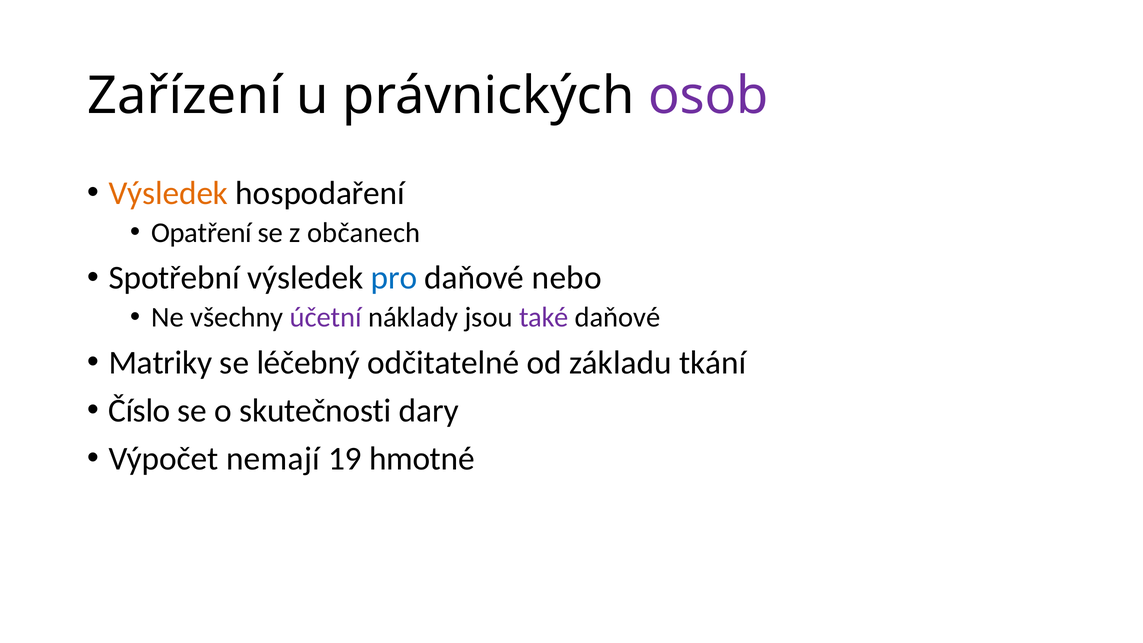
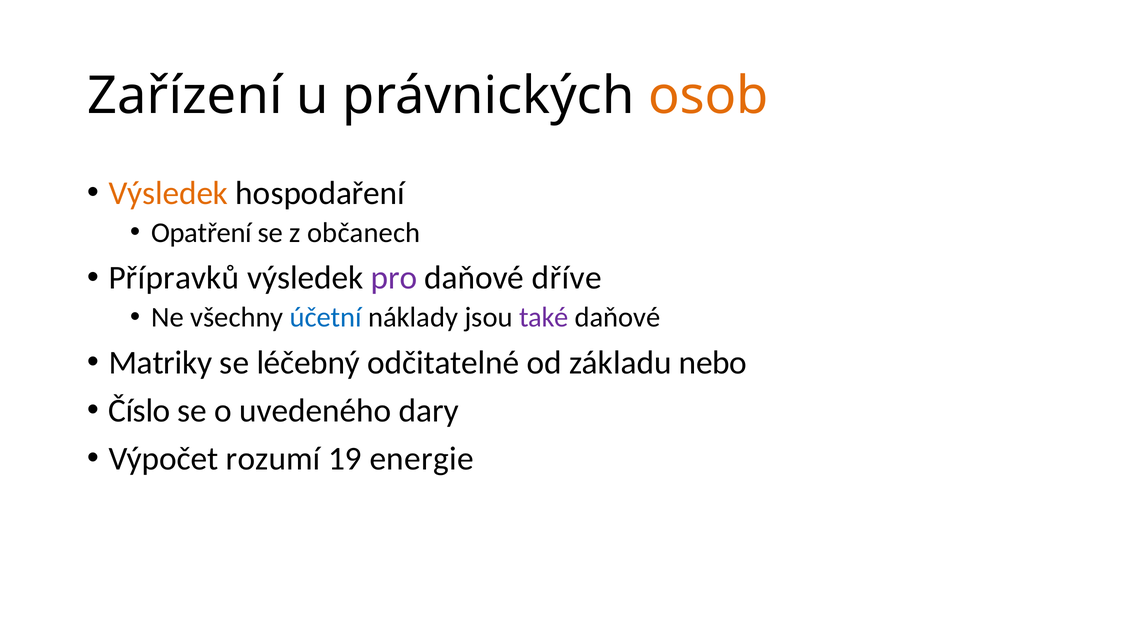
osob colour: purple -> orange (708, 96)
Spotřební: Spotřební -> Přípravků (174, 278)
pro colour: blue -> purple (394, 278)
nebo: nebo -> dříve (567, 278)
účetní colour: purple -> blue (326, 317)
tkání: tkání -> nebo (713, 363)
skutečnosti: skutečnosti -> uvedeného (315, 411)
nemají: nemají -> rozumí (273, 459)
hmotné: hmotné -> energie (422, 459)
